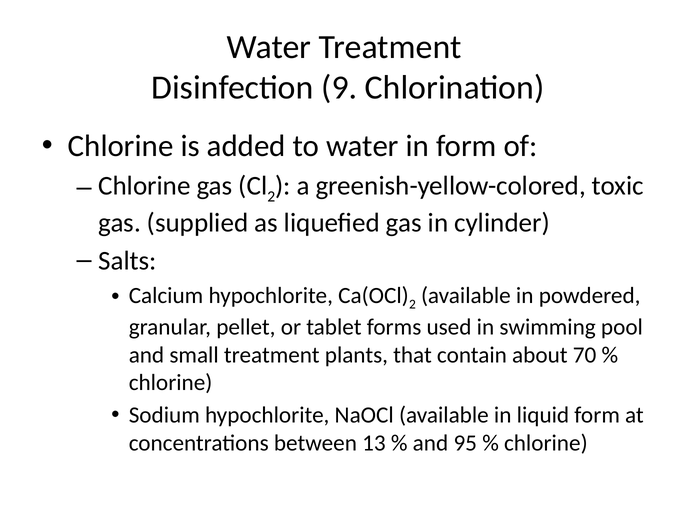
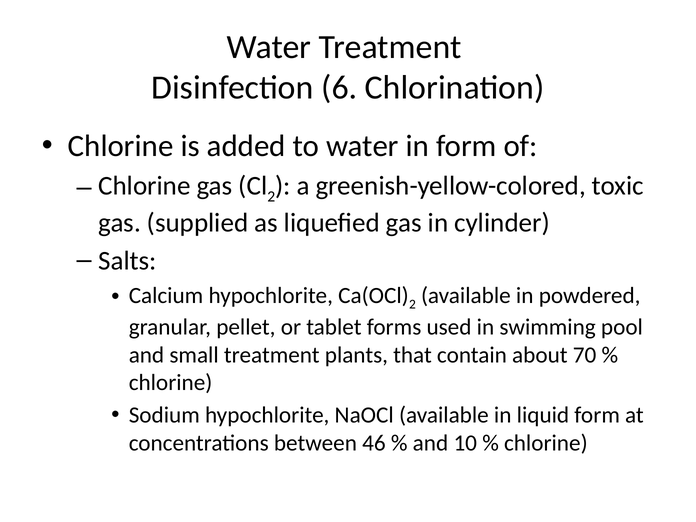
9: 9 -> 6 (339, 88)
13: 13 -> 46 (374, 443)
95: 95 -> 10 (465, 443)
